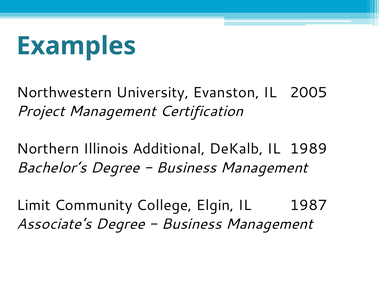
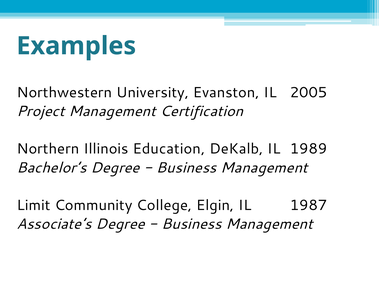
Additional: Additional -> Education (169, 149)
